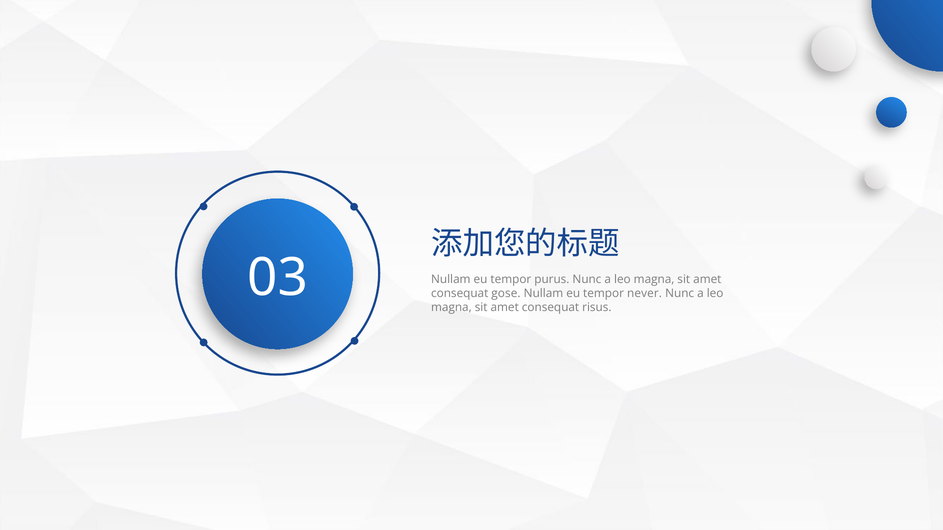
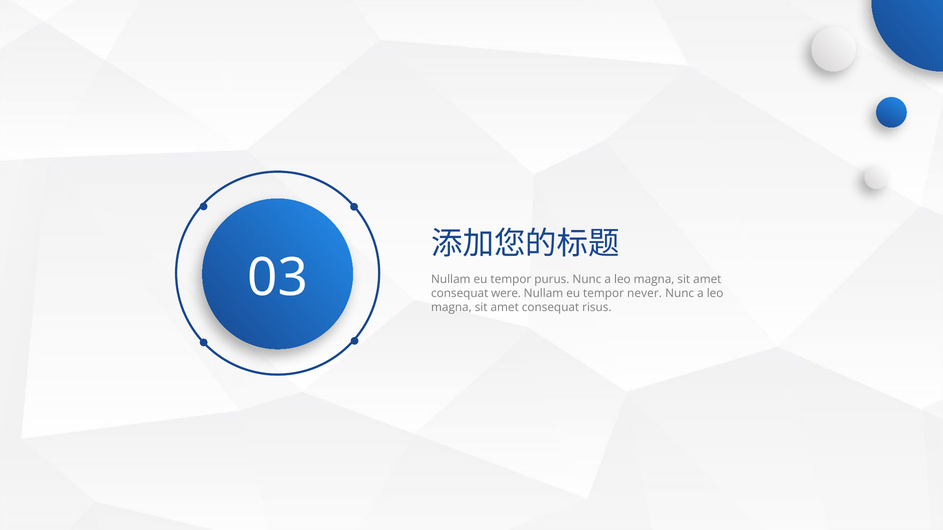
gose: gose -> were (506, 294)
